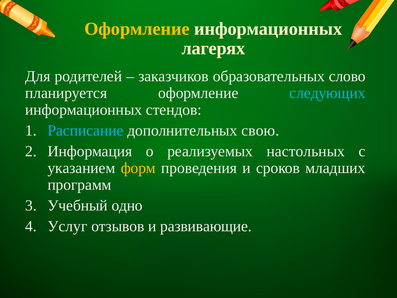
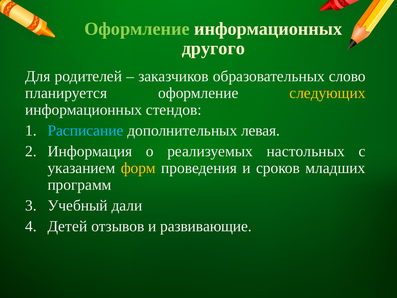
Оформление colour: yellow -> light green (137, 29)
лагерях: лагерях -> другого (213, 48)
следующих colour: light blue -> yellow (328, 93)
свою: свою -> левая (260, 130)
одно: одно -> дали (127, 205)
Услуг: Услуг -> Детей (67, 226)
